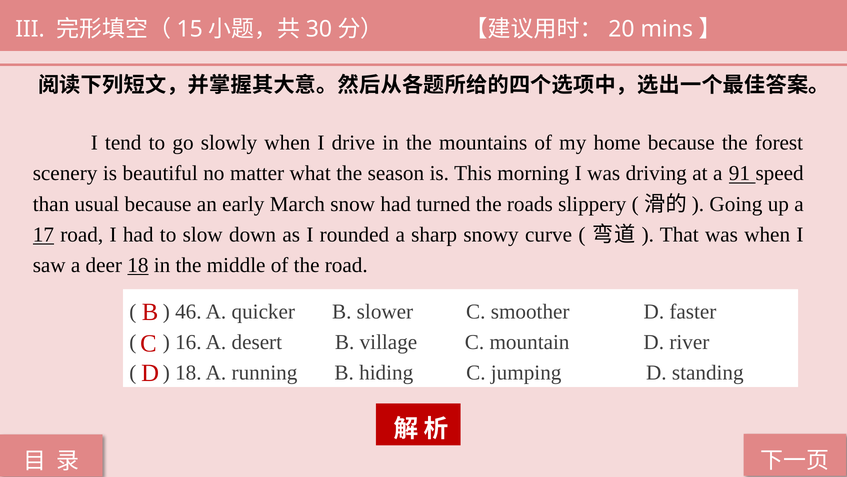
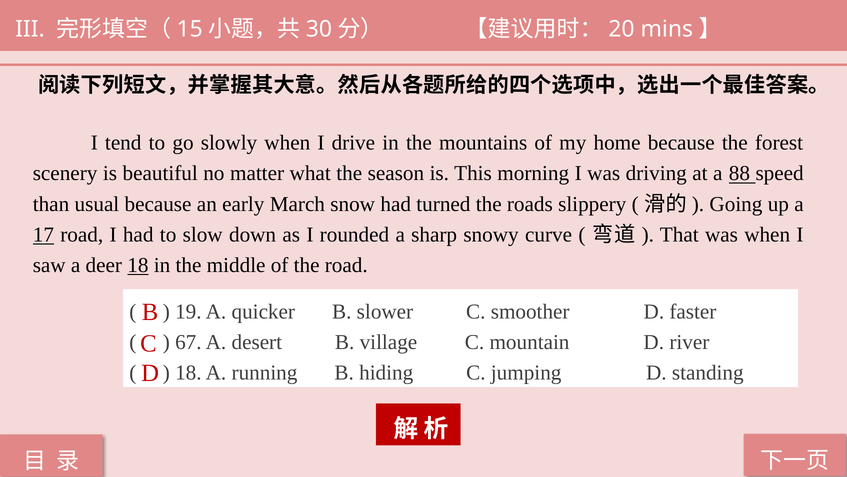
91: 91 -> 88 (739, 173)
46: 46 -> 19 (188, 311)
16: 16 -> 67 (188, 342)
